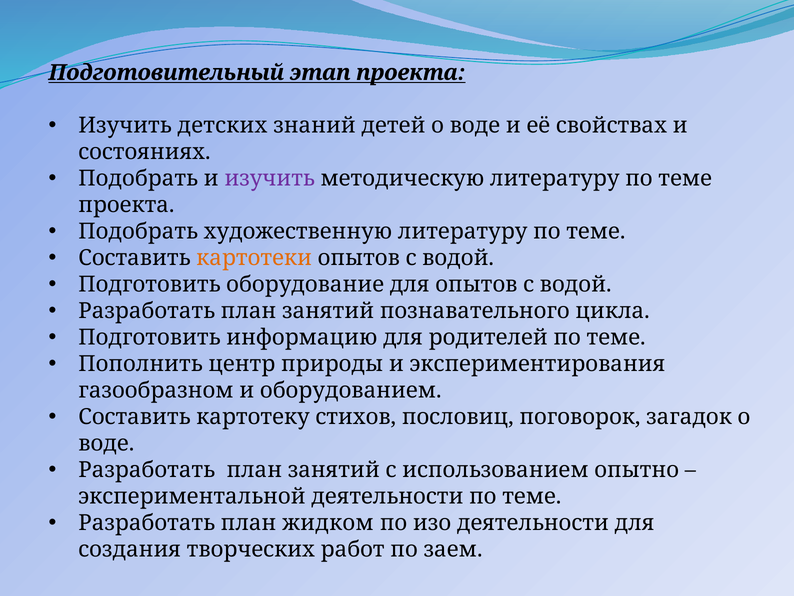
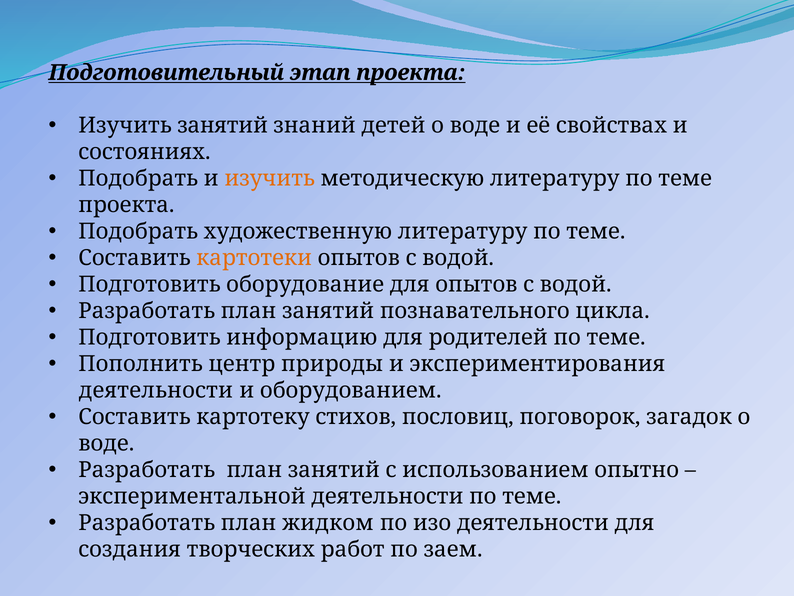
Изучить детских: детских -> занятий (223, 126)
изучить colour: purple -> orange (270, 178)
газообразном: газообразном -> деятельности (156, 390)
